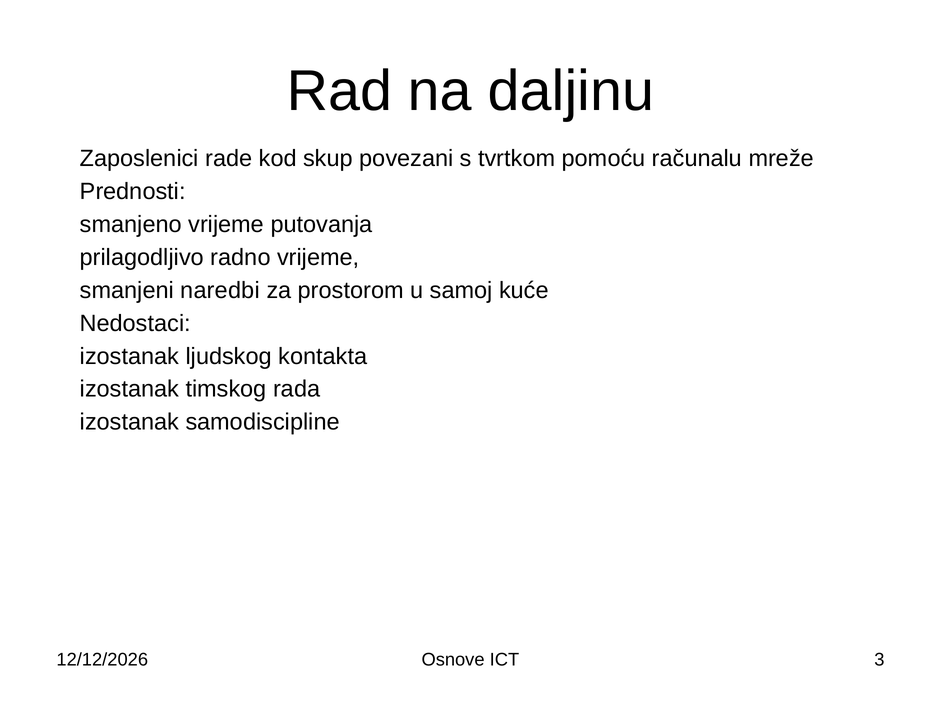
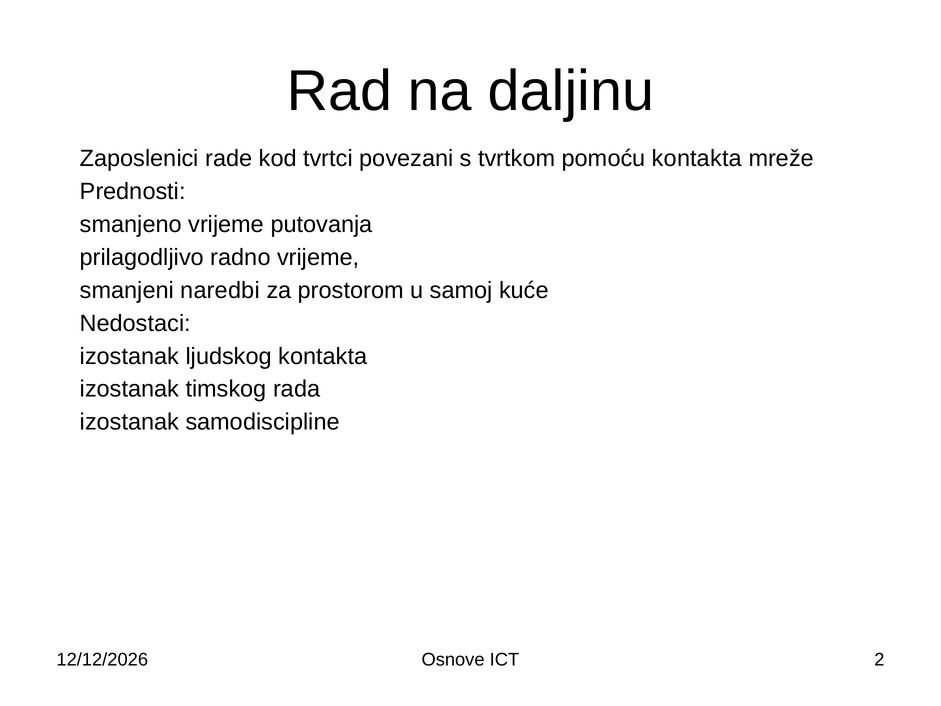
skup: skup -> tvrtci (328, 159)
pomoću računalu: računalu -> kontakta (697, 159)
3: 3 -> 2 (879, 660)
